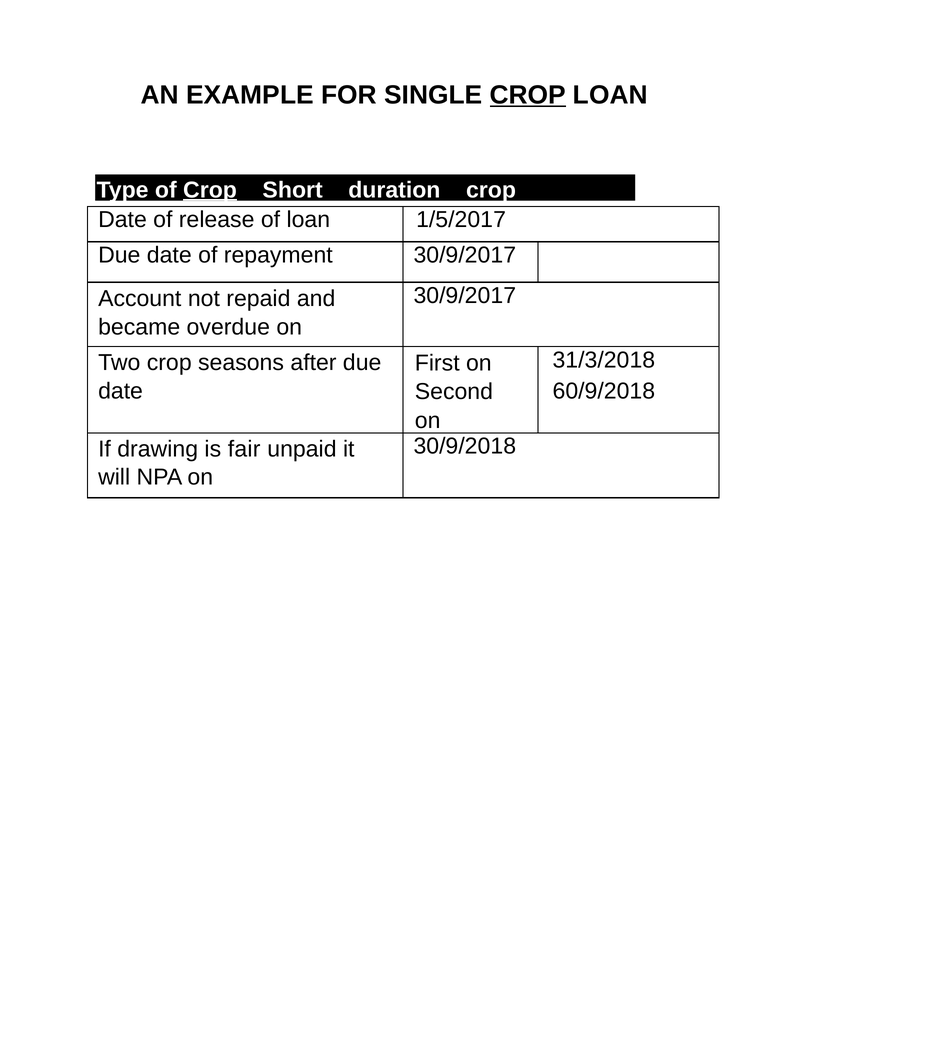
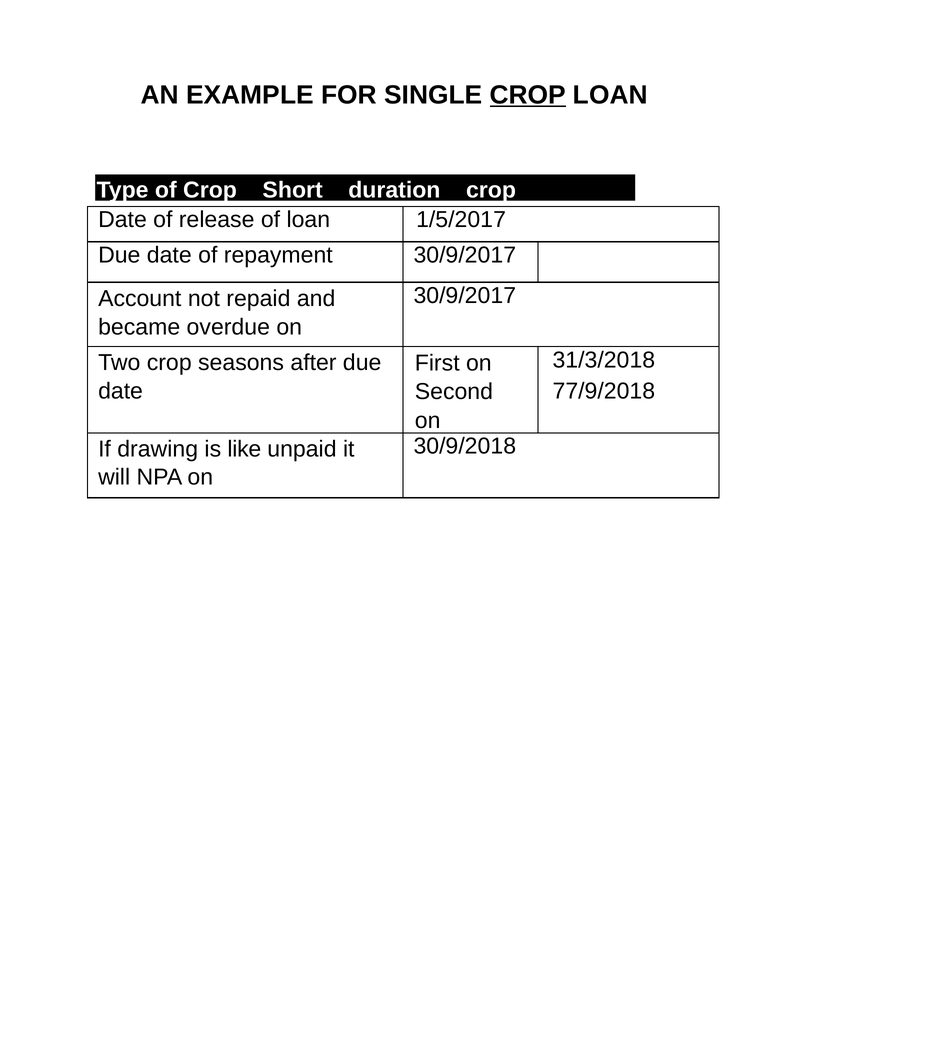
Crop underline: present -> none (210, 190)
60/9/2018: 60/9/2018 -> 77/9/2018 (604, 392)
fair: fair -> like (244, 449)
